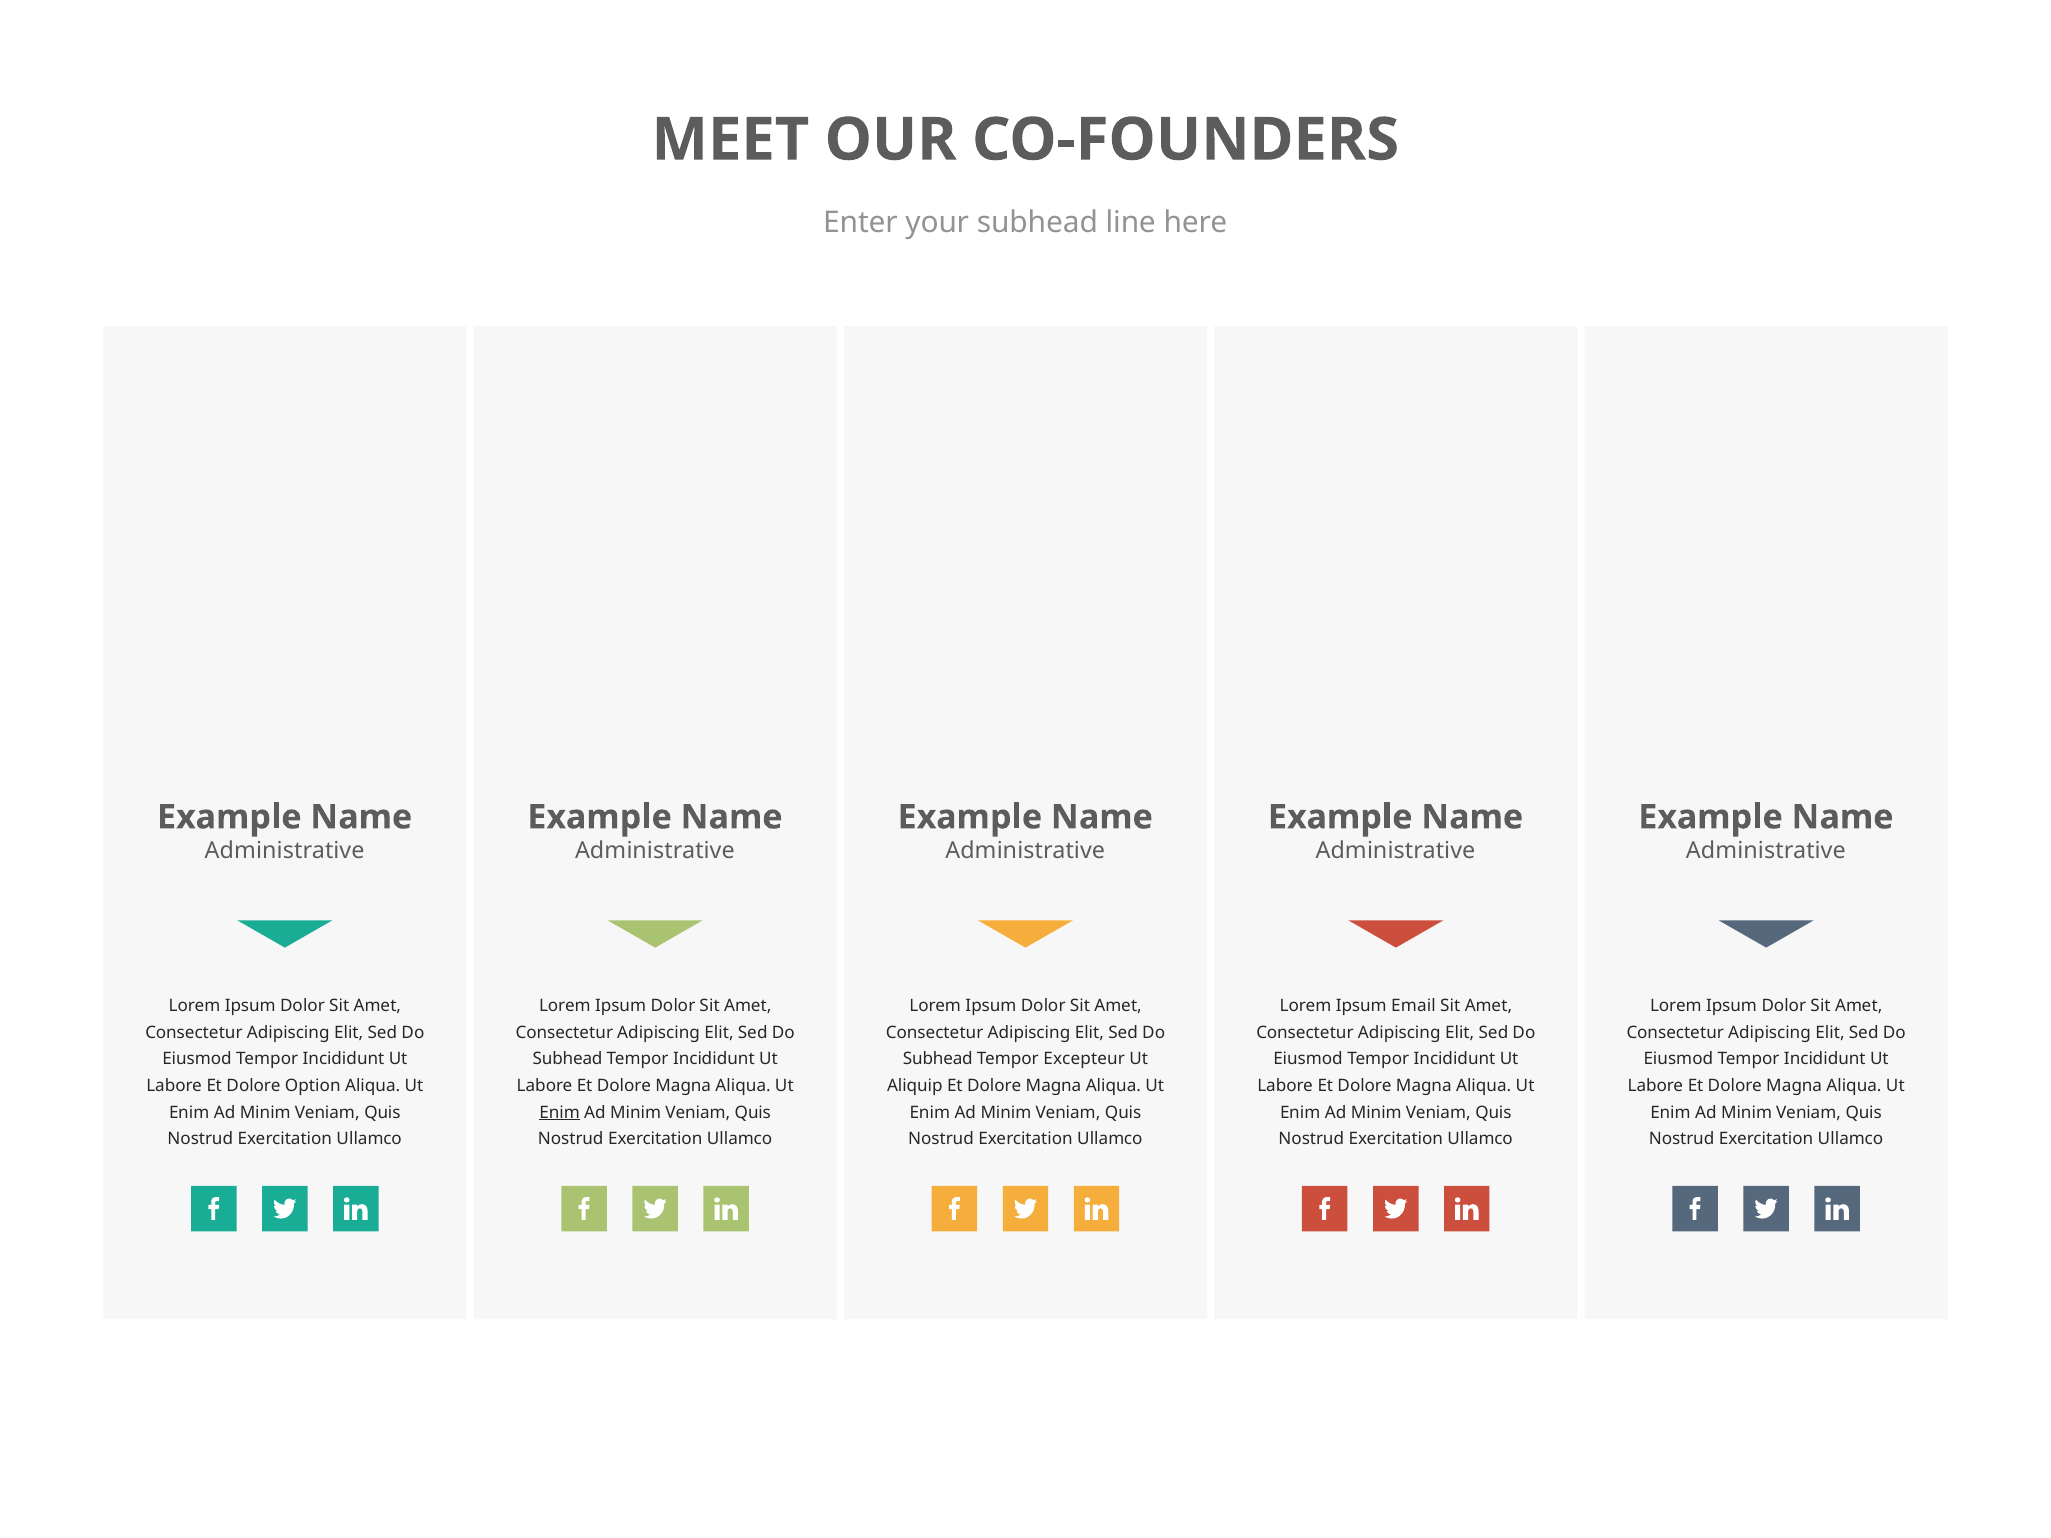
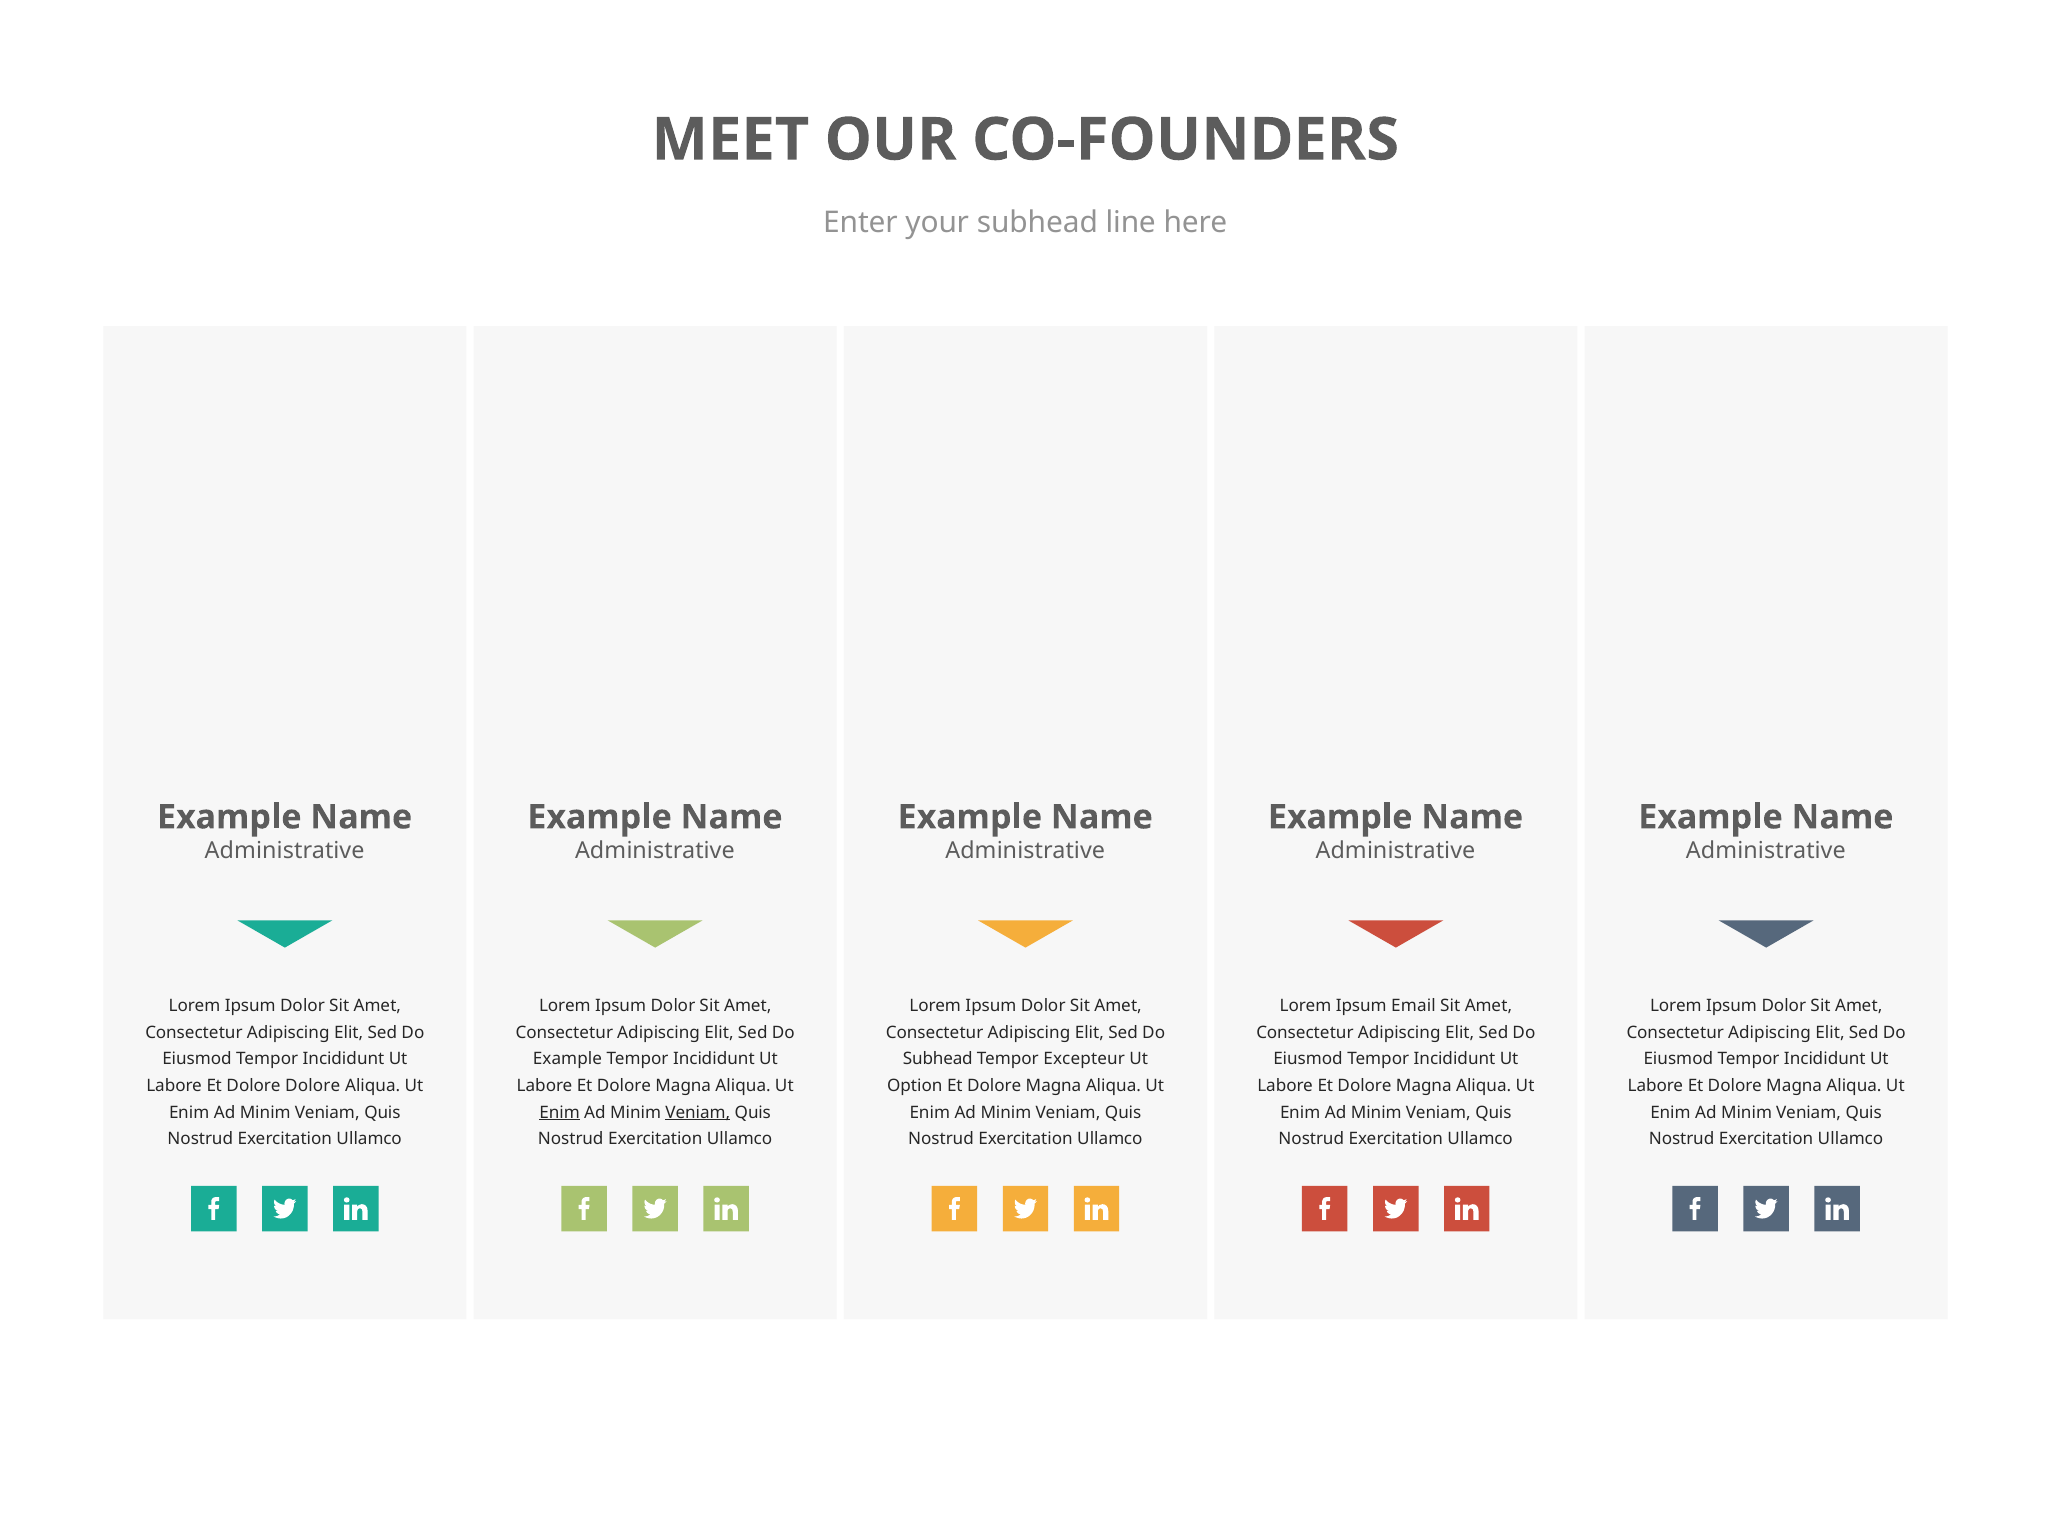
Subhead: Subhead -> Example (567, 1059)
Dolore Option: Option -> Dolore (313, 1086)
Aliquip: Aliquip -> Option (915, 1086)
Veniam underline: none -> present (698, 1113)
